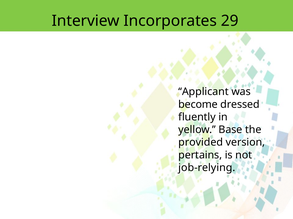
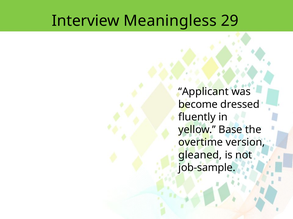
Incorporates: Incorporates -> Meaningless (170, 21)
provided: provided -> overtime (201, 143)
pertains: pertains -> gleaned (200, 155)
job-relying: job-relying -> job-sample (207, 168)
